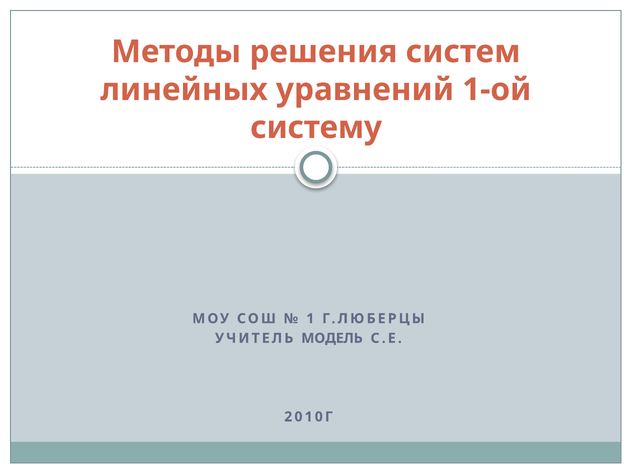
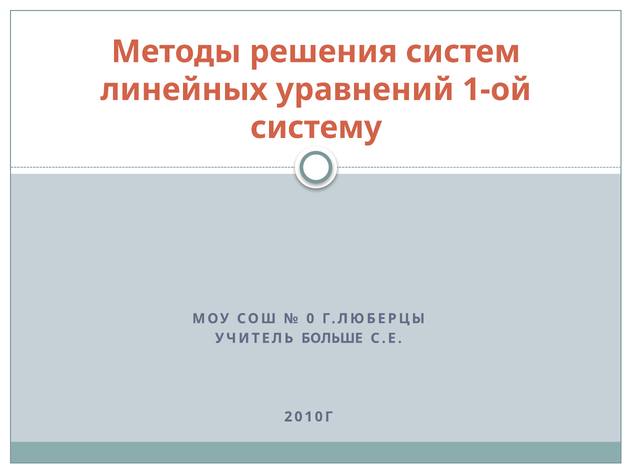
1: 1 -> 0 (310, 319)
МОДЕЛЬ: МОДЕЛЬ -> БОЛЬШЕ (332, 338)
